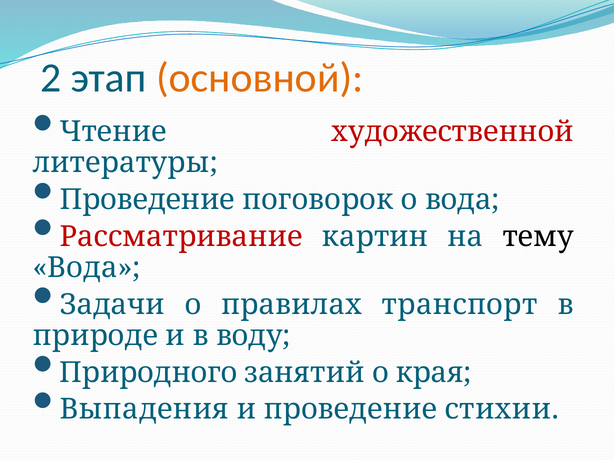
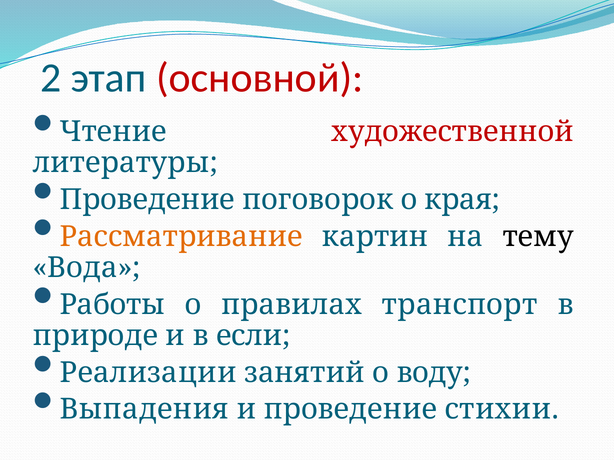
основной colour: orange -> red (260, 78)
о вода: вода -> края (462, 200)
Рассматривание colour: red -> orange (181, 237)
Задачи: Задачи -> Работы (112, 305)
воду: воду -> если (253, 336)
Природного: Природного -> Реализации (148, 373)
края: края -> воду (434, 373)
